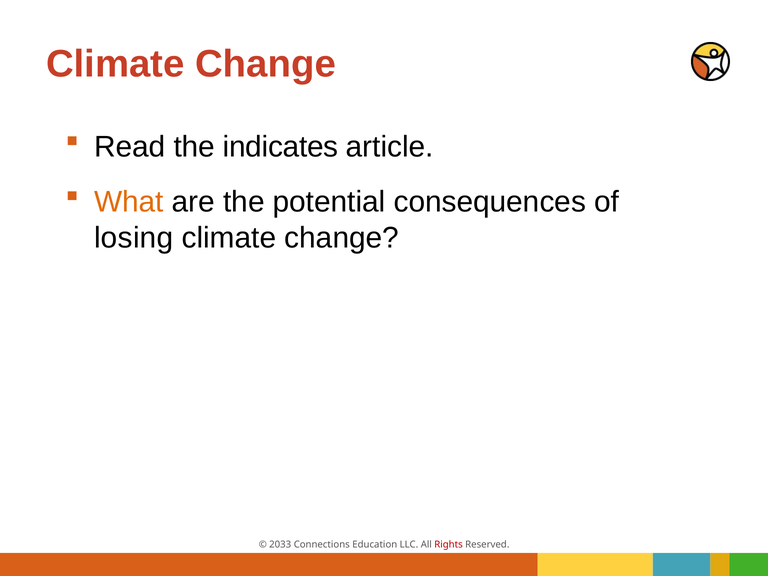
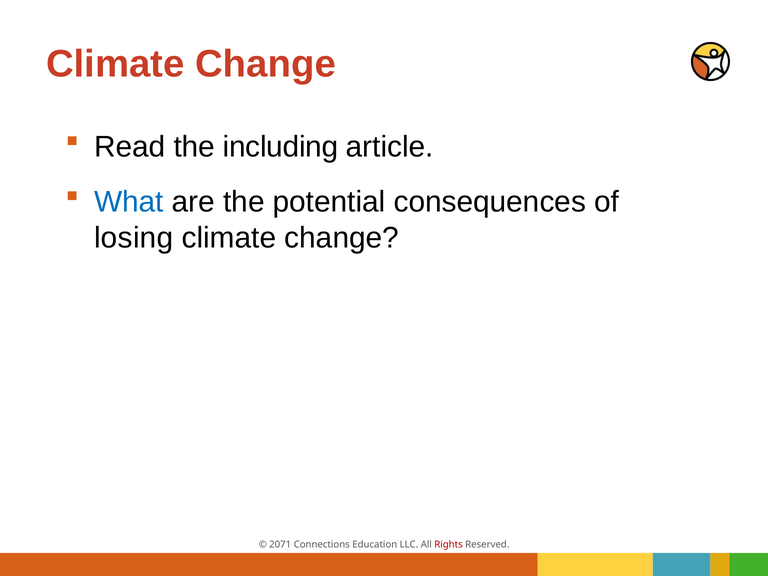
indicates: indicates -> including (281, 147)
What colour: orange -> blue (129, 202)
2033: 2033 -> 2071 (280, 545)
